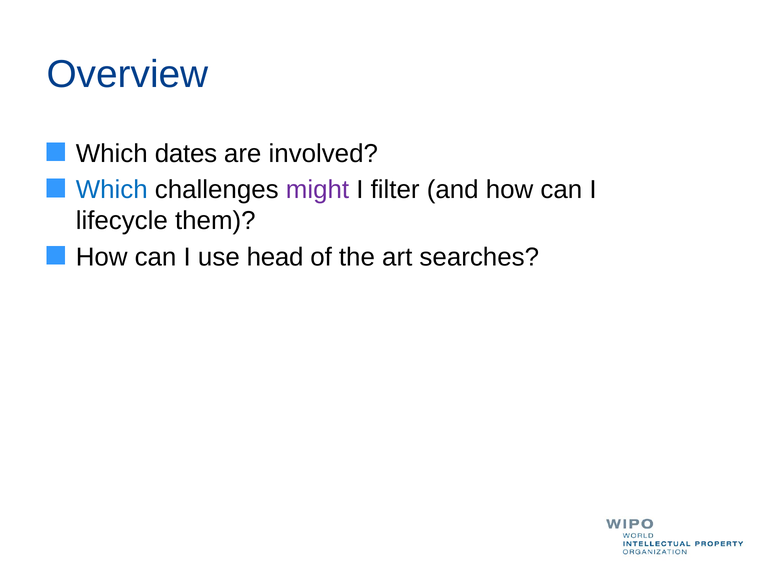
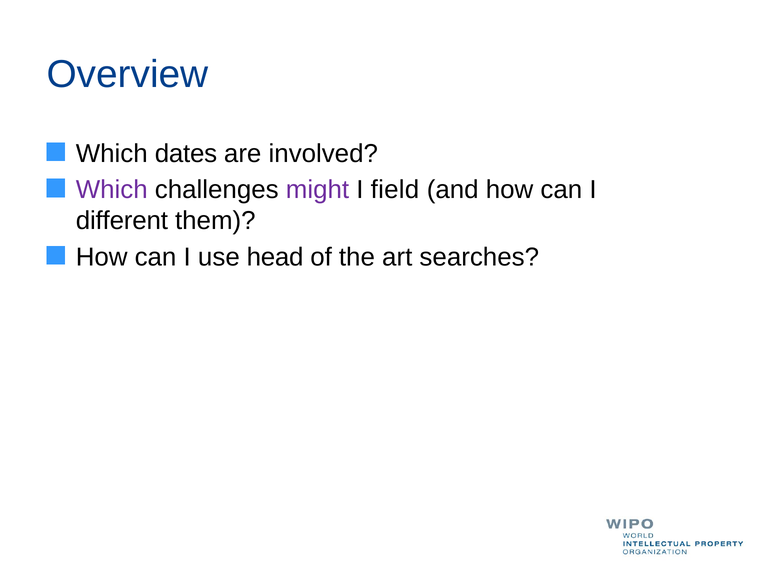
Which colour: blue -> purple (112, 190)
filter: filter -> field (395, 190)
lifecycle: lifecycle -> different (122, 221)
